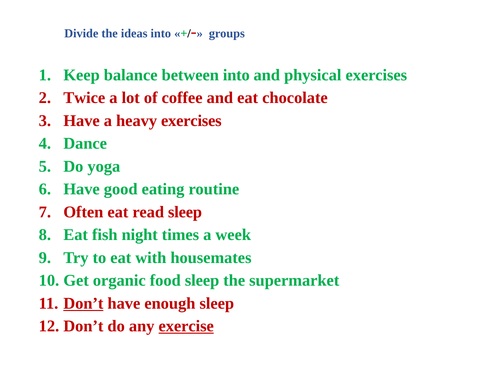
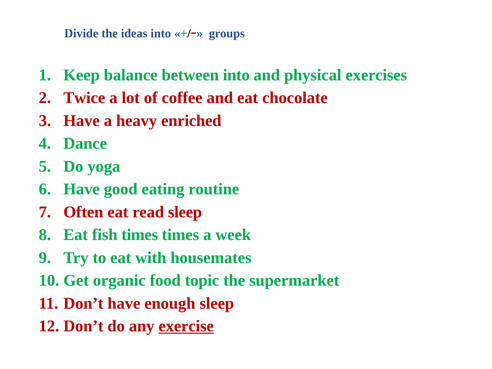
heavy exercises: exercises -> enriched (191, 121)
fish night: night -> times (140, 235)
food sleep: sleep -> topic (202, 280)
Don’t underline: present -> none (83, 303)
